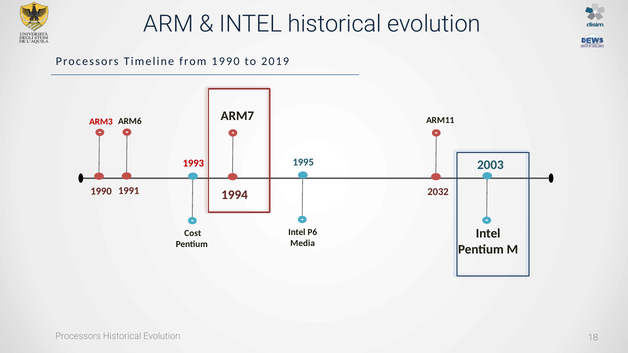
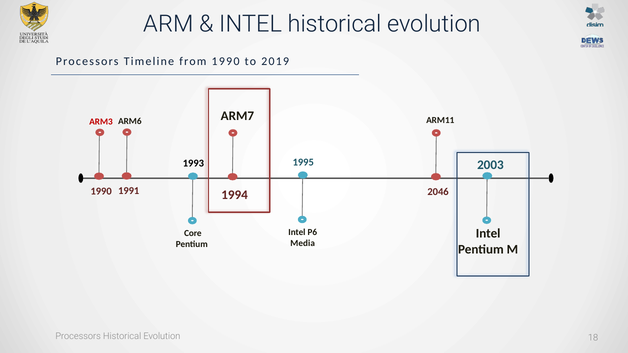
1993 colour: red -> black (193, 163)
2032: 2032 -> 2046 (438, 192)
Cost: Cost -> Core (193, 233)
